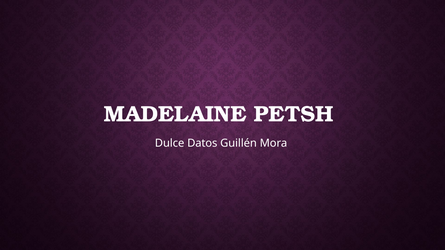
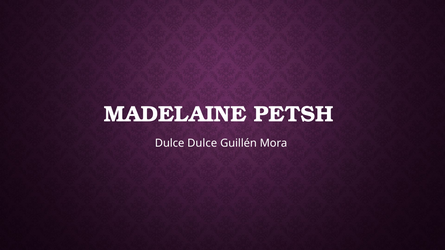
Dulce Datos: Datos -> Dulce (202, 143)
